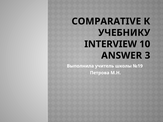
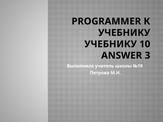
COMPARATIVE: COMPARATIVE -> PROGRAMMER (106, 21)
INTERVIEW: INTERVIEW -> УЧЕБНИКУ (111, 44)
